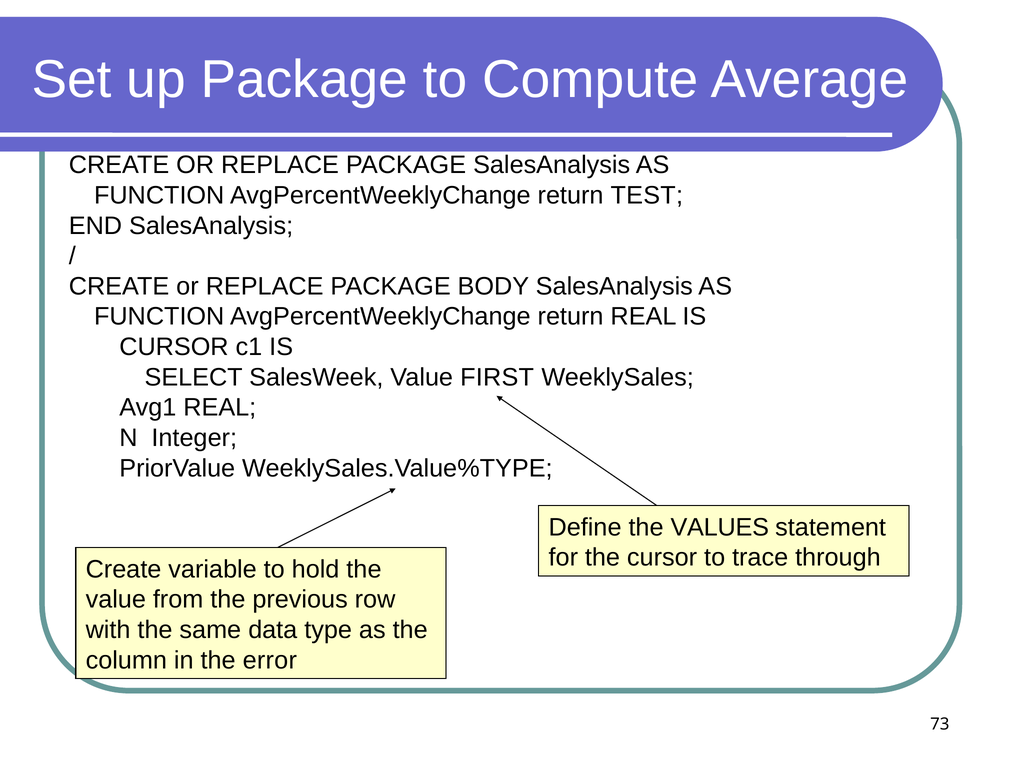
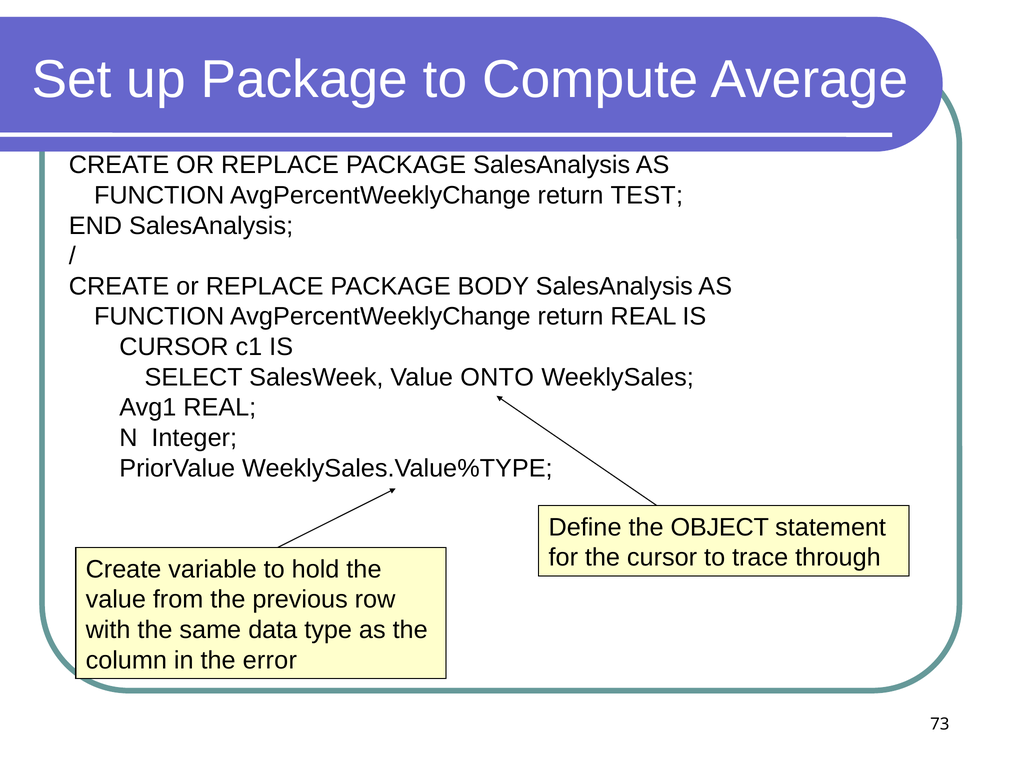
FIRST: FIRST -> ONTO (497, 377)
VALUES: VALUES -> OBJECT (720, 527)
